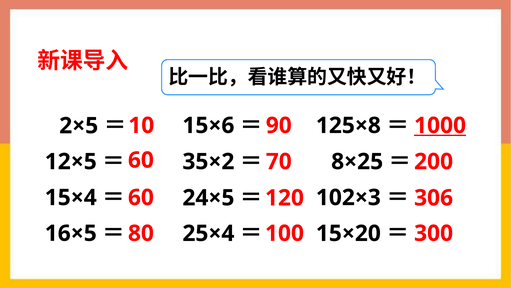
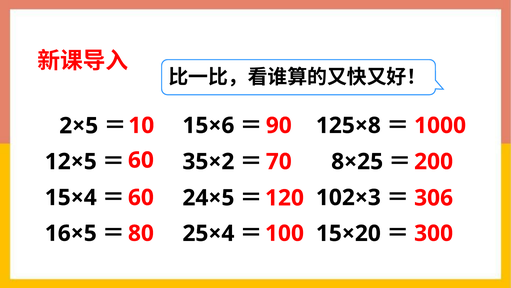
1000 underline: present -> none (440, 125)
